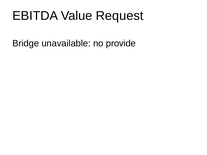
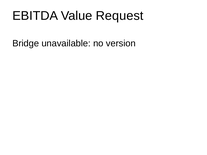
provide: provide -> version (121, 43)
